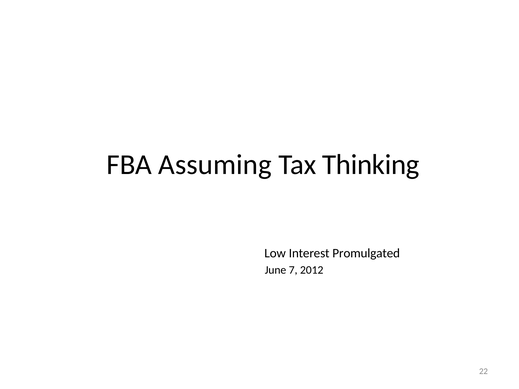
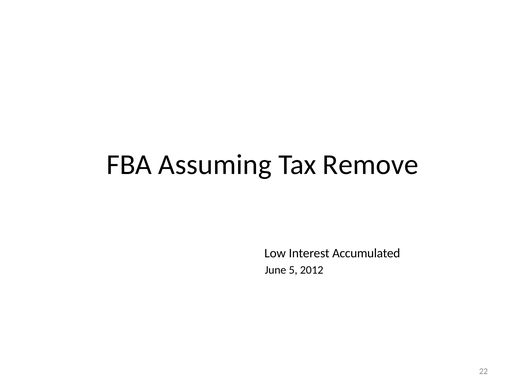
Thinking: Thinking -> Remove (371, 165)
Promulgated: Promulgated -> Accumulated (366, 253)
7: 7 -> 5 (293, 270)
